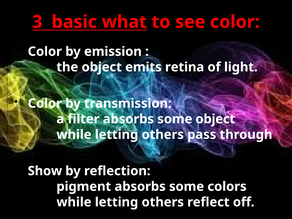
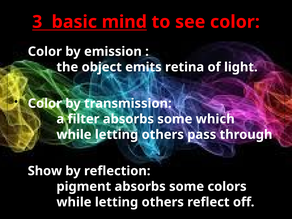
what: what -> mind (124, 22)
some object: object -> which (215, 119)
